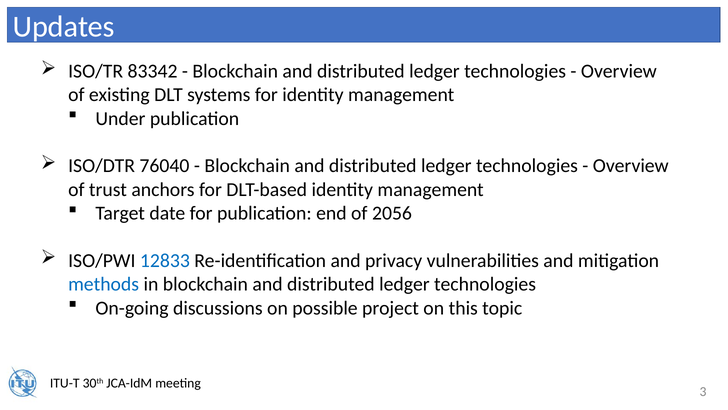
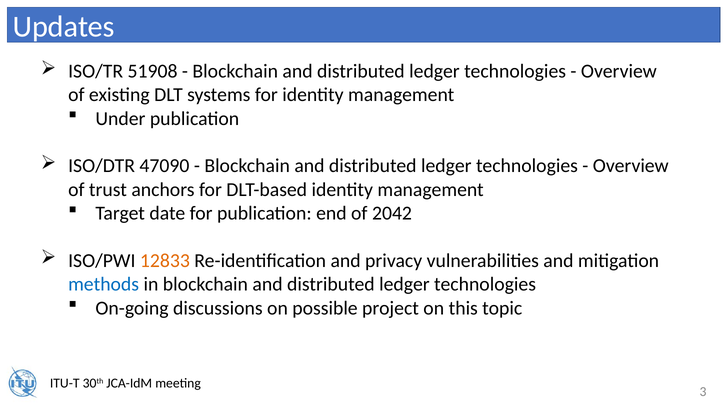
83342: 83342 -> 51908 (153, 71)
76040: 76040 -> 47090 (164, 166)
2056: 2056 -> 2042 (392, 213)
12833 colour: blue -> orange (165, 260)
